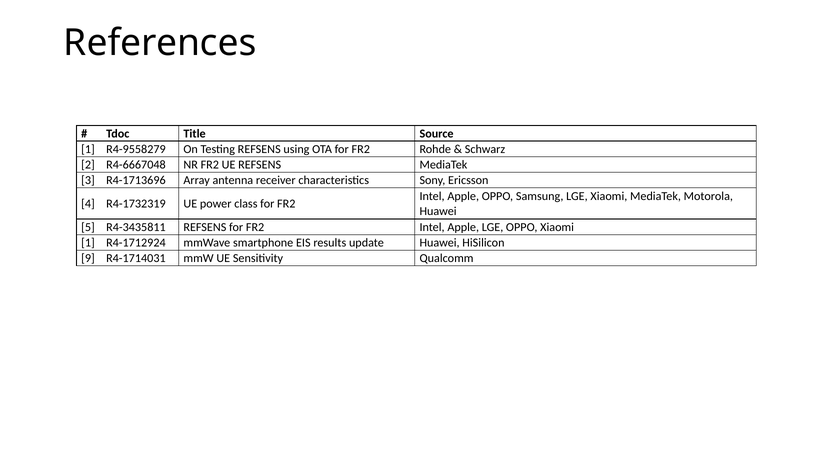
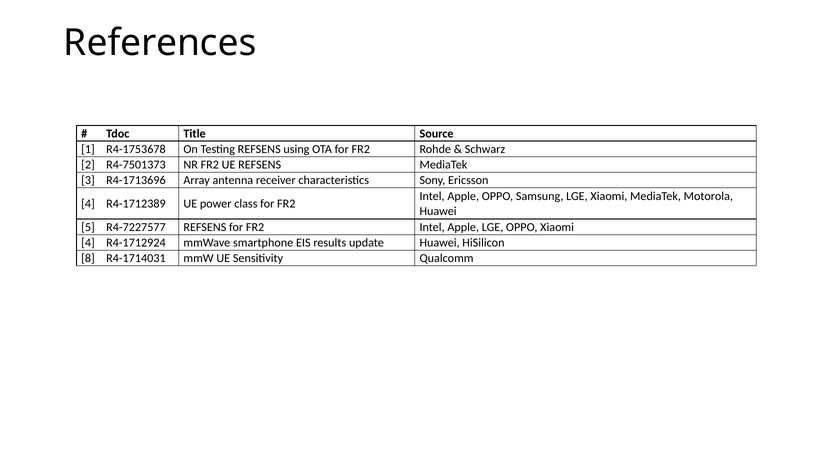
R4-9558279: R4-9558279 -> R4-1753678 (136, 149)
R4-6667048: R4-6667048 -> R4-7501373 (136, 165)
R4-1732319: R4-1732319 -> R4-1712389 (136, 204)
R4-3435811: R4-3435811 -> R4-7227577 (136, 227)
1: 1 -> 4 (88, 243)
9: 9 -> 8 (88, 258)
